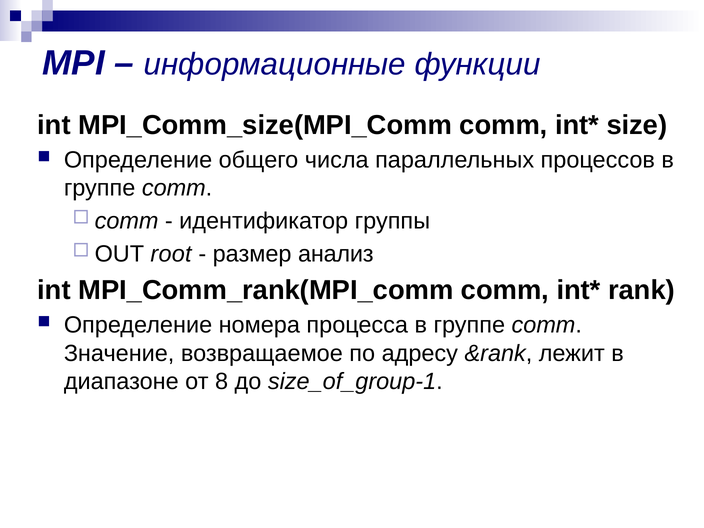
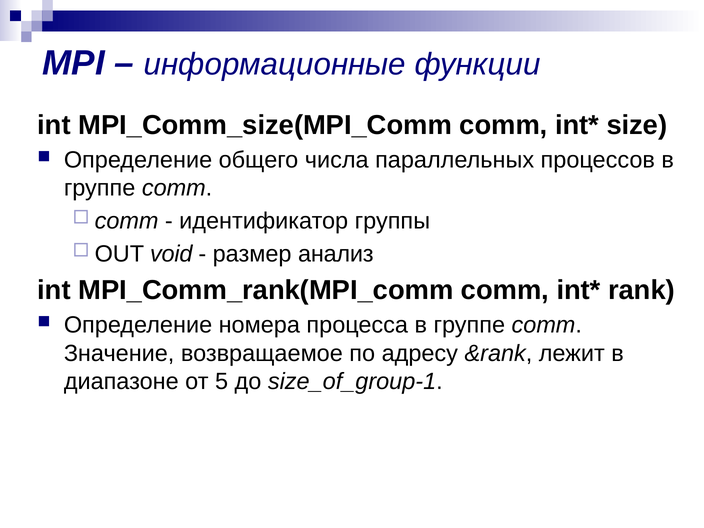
root: root -> void (171, 254)
8: 8 -> 5 (222, 381)
